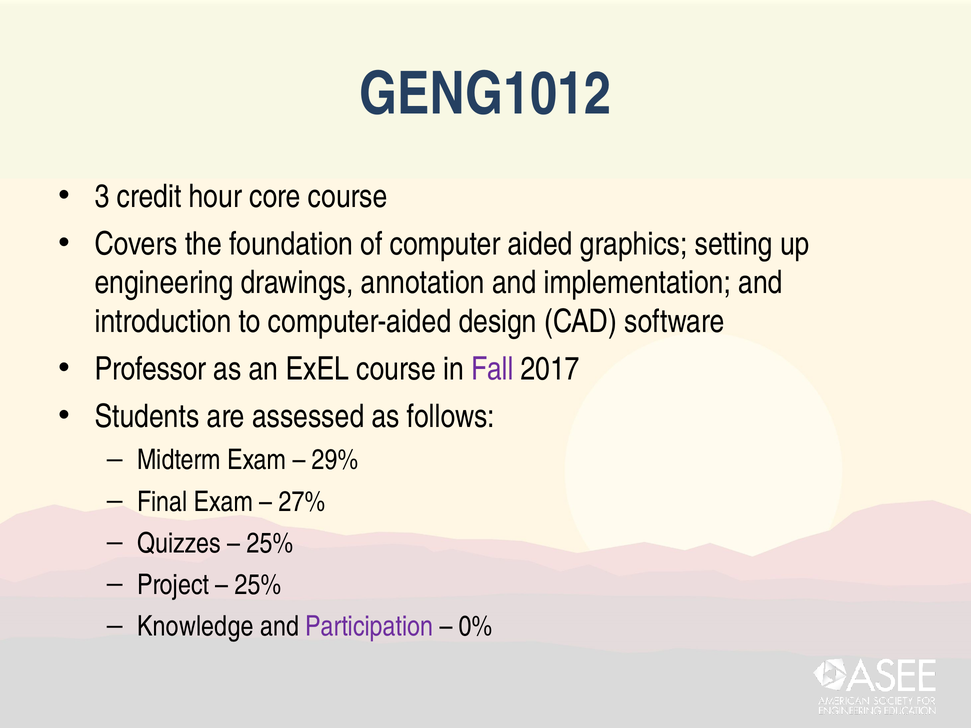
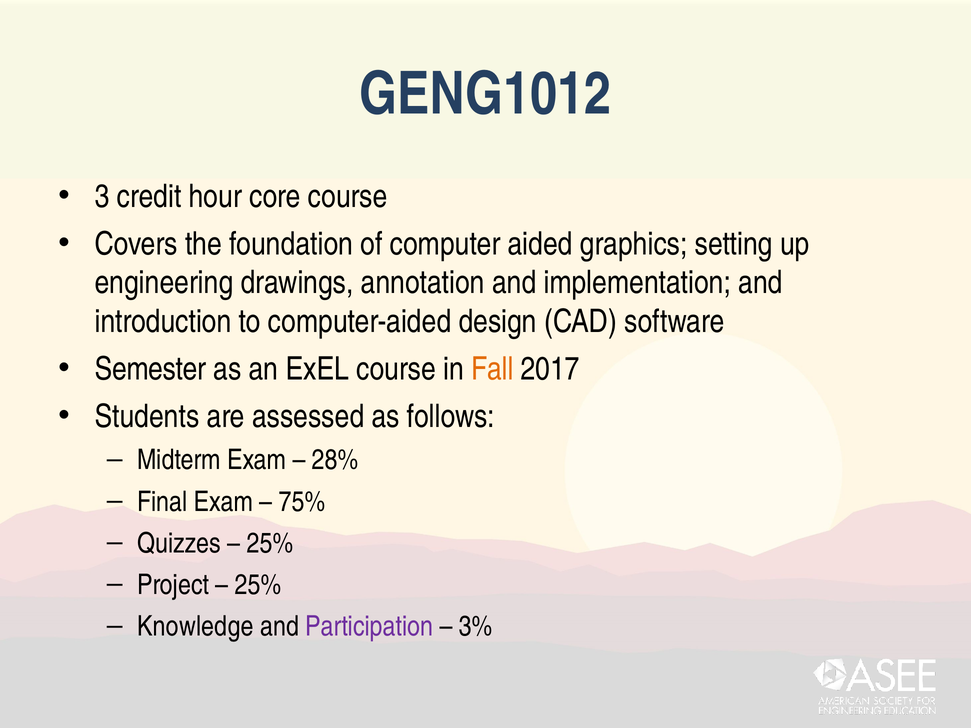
Professor: Professor -> Semester (150, 369)
Fall colour: purple -> orange (492, 369)
29%: 29% -> 28% (335, 460)
27%: 27% -> 75% (302, 502)
0%: 0% -> 3% (476, 627)
